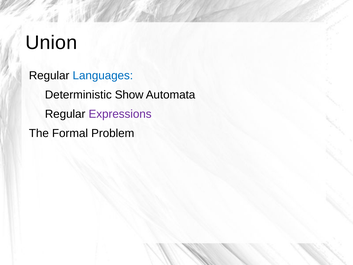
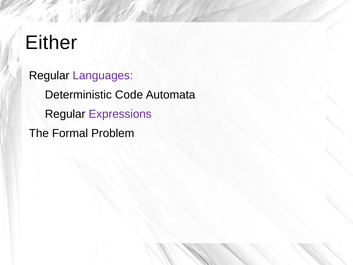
Union: Union -> Either (51, 43)
Languages colour: blue -> purple (103, 76)
Show: Show -> Code (129, 95)
